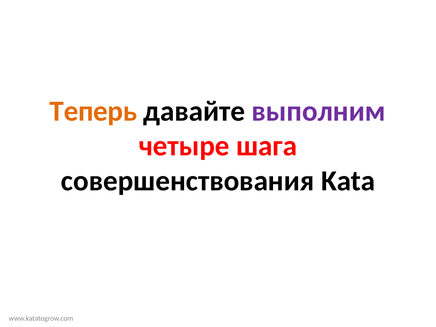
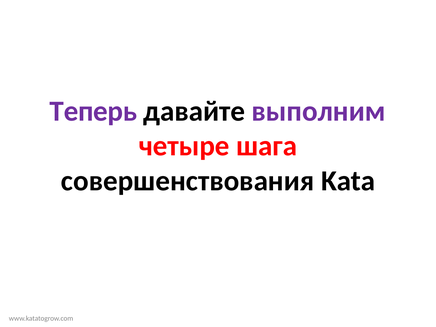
Теперь colour: orange -> purple (93, 111)
